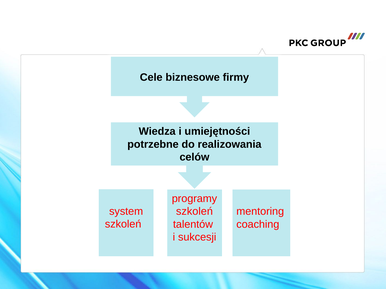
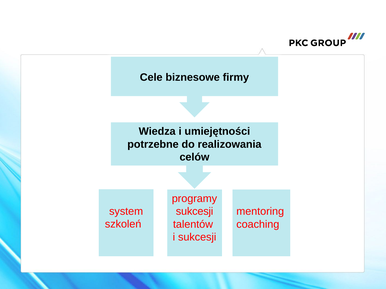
szkoleń: szkoleń -> sukcesji (195, 212)
